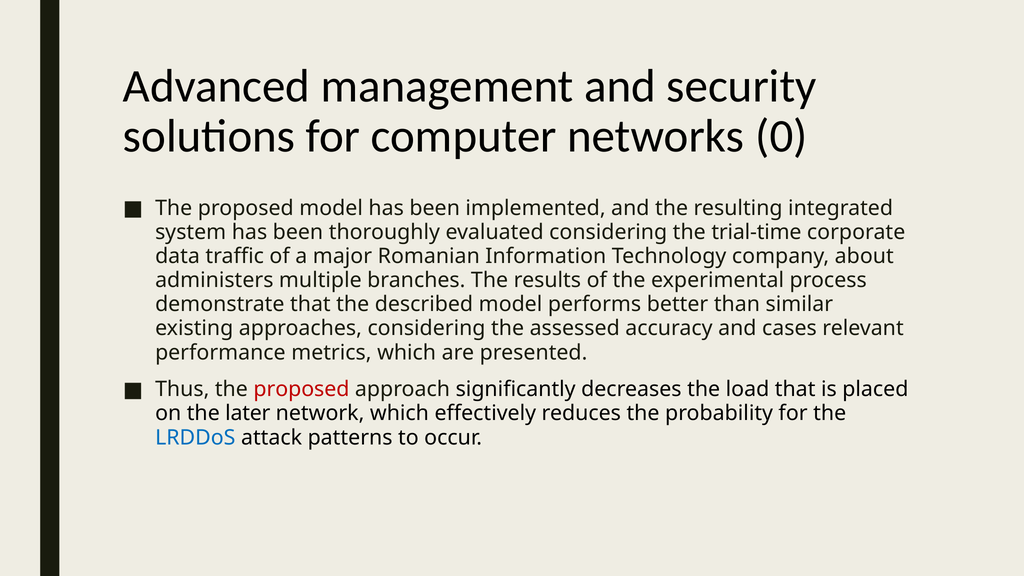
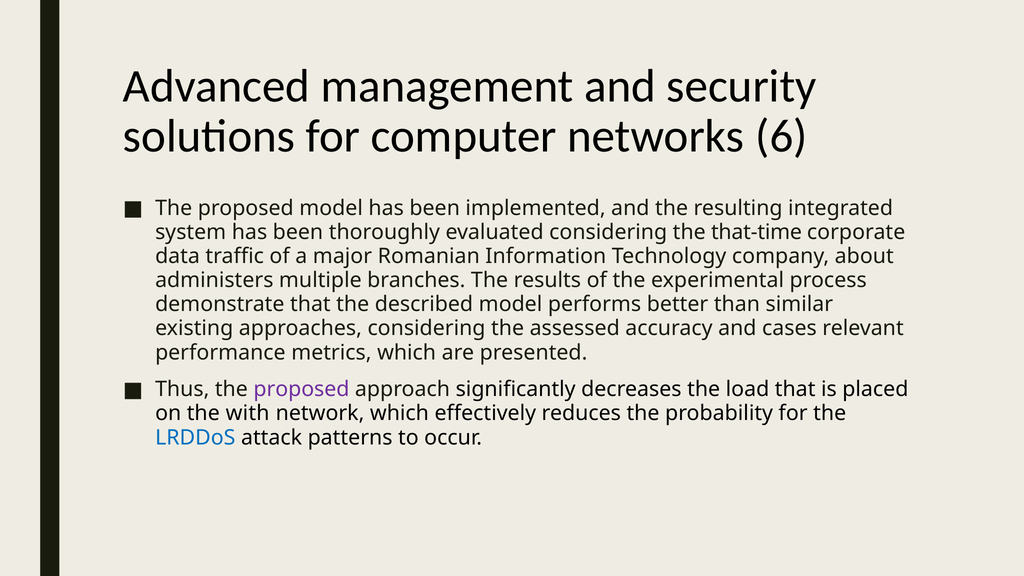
0: 0 -> 6 (782, 136)
trial-time: trial-time -> that-time (756, 232)
proposed colour: red -> purple (301, 389)
later: later -> with (248, 413)
